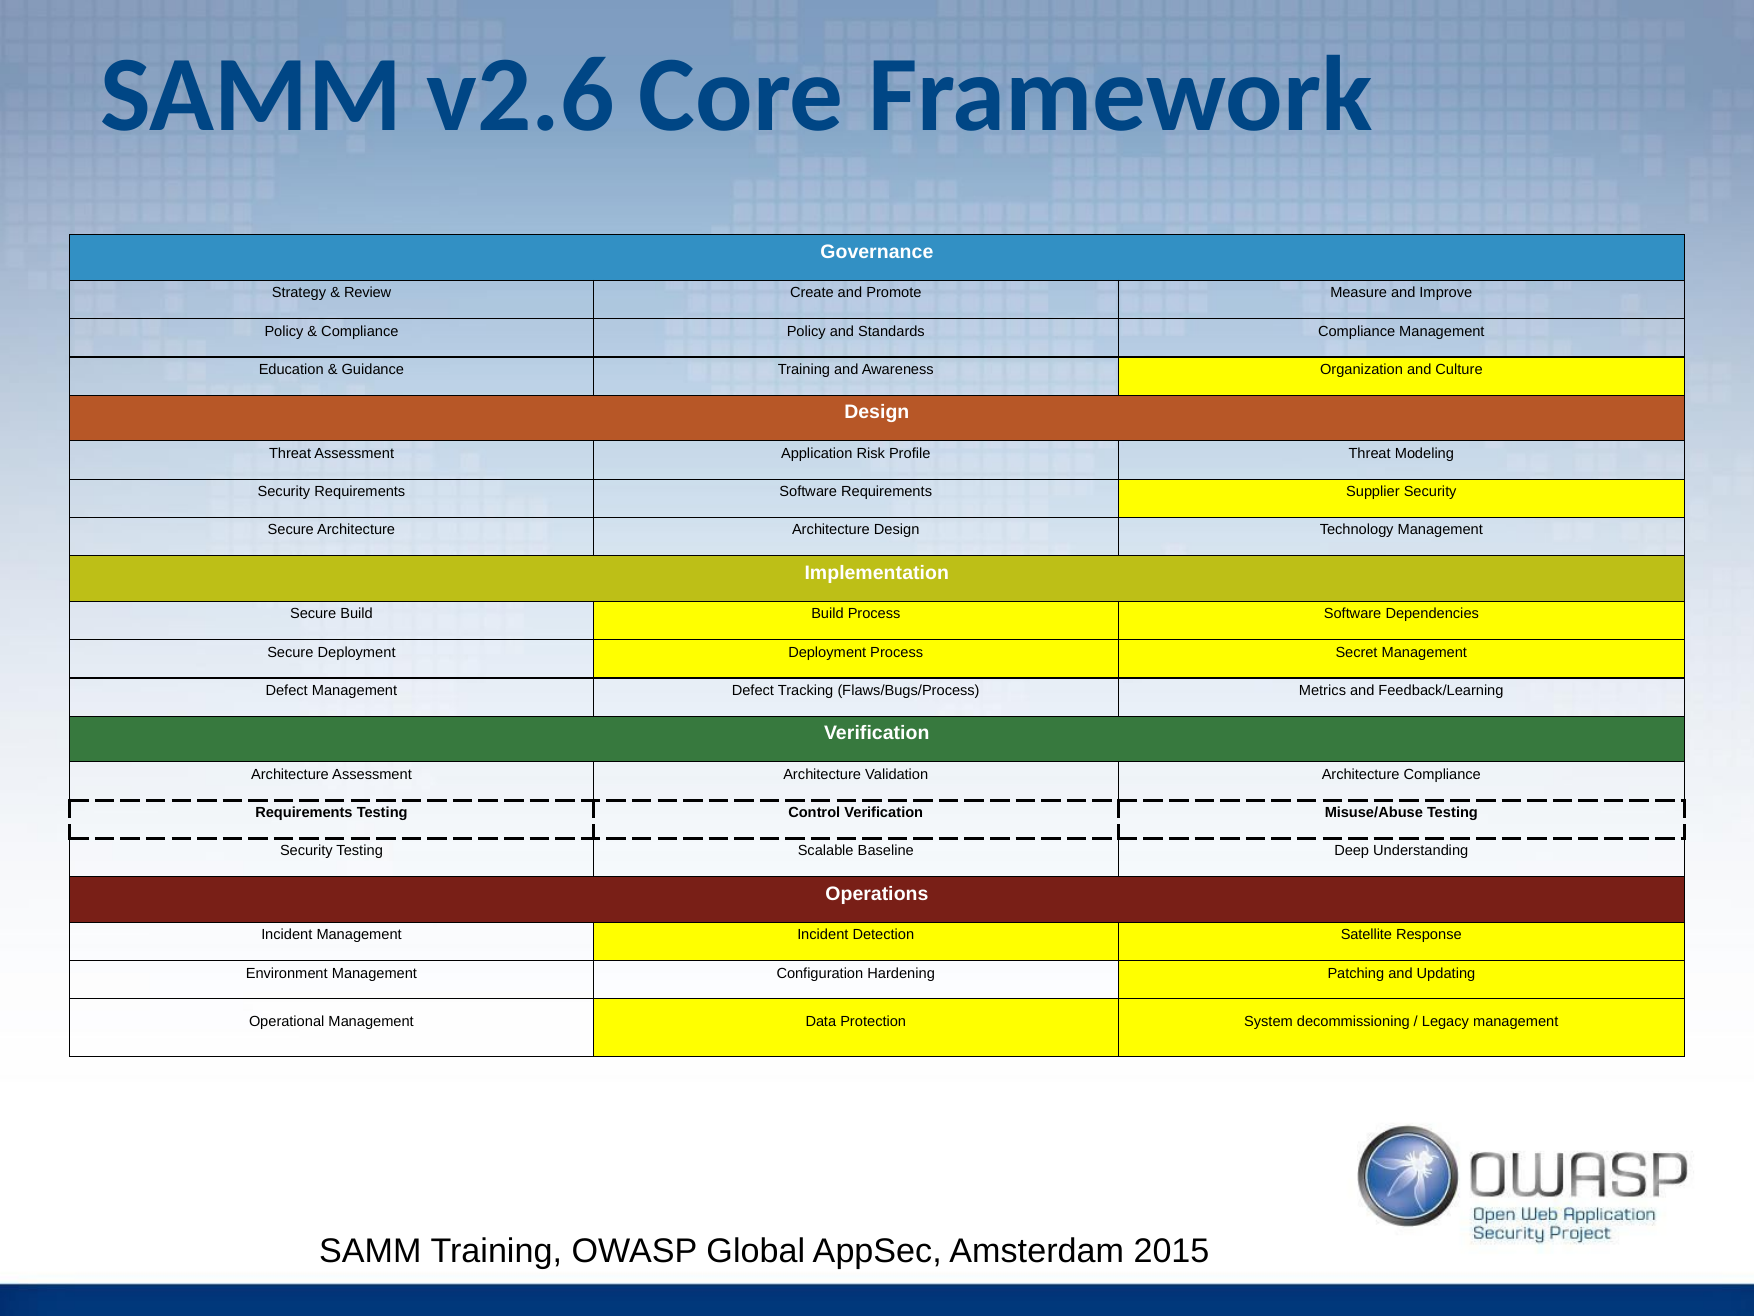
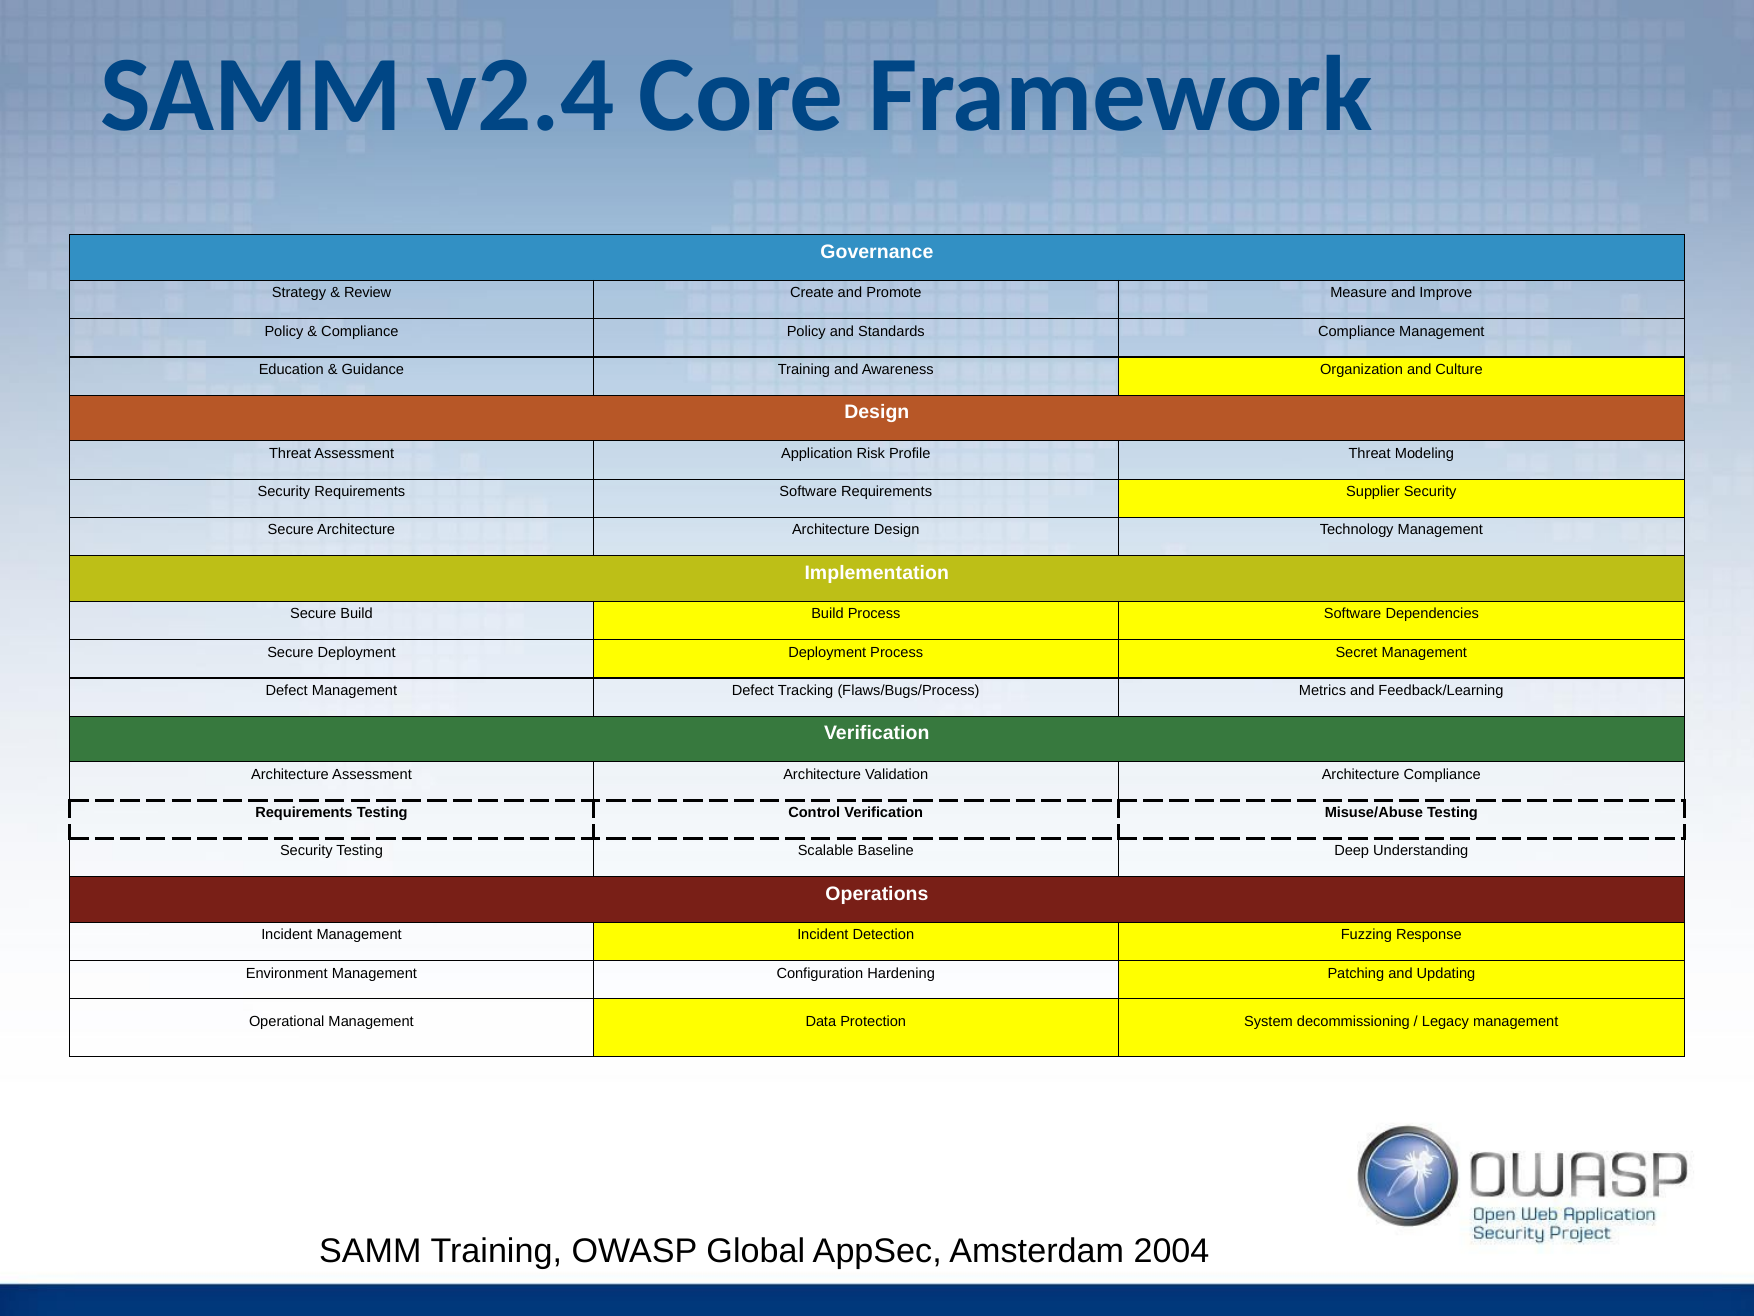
v2.6: v2.6 -> v2.4 (520, 95)
Satellite: Satellite -> Fuzzing (1366, 935)
2015: 2015 -> 2004 (1171, 1251)
